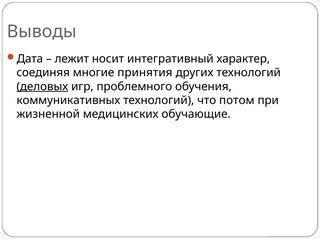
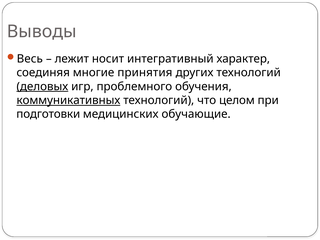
Дата: Дата -> Весь (30, 59)
коммуникативных underline: none -> present (68, 100)
потом: потом -> целом (237, 100)
жизненной: жизненной -> подготовки (48, 114)
